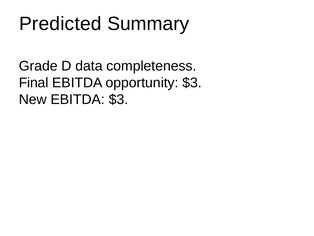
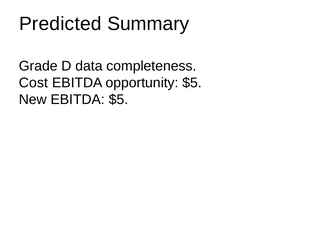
Final: Final -> Cost (33, 83)
opportunity $3: $3 -> $5 (192, 83)
EBITDA $3: $3 -> $5 (118, 99)
